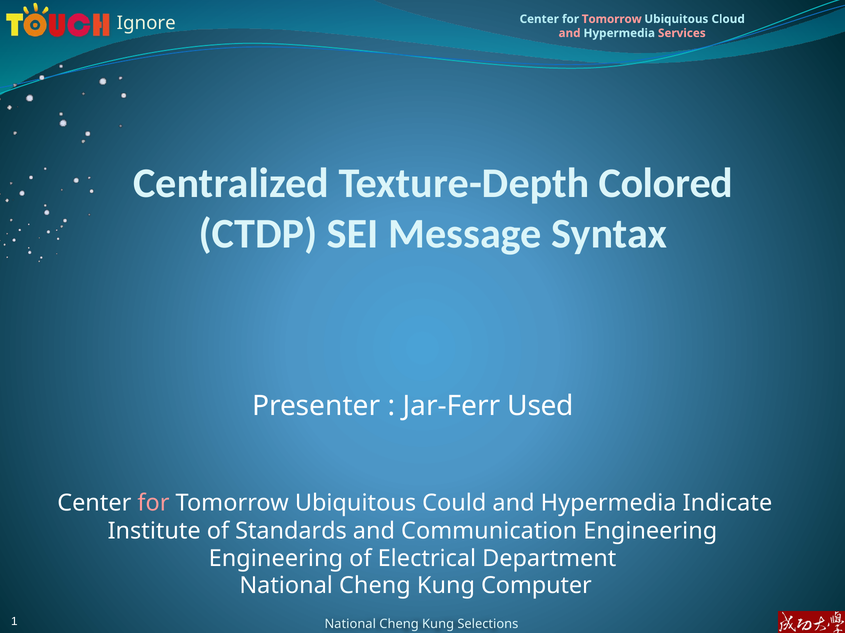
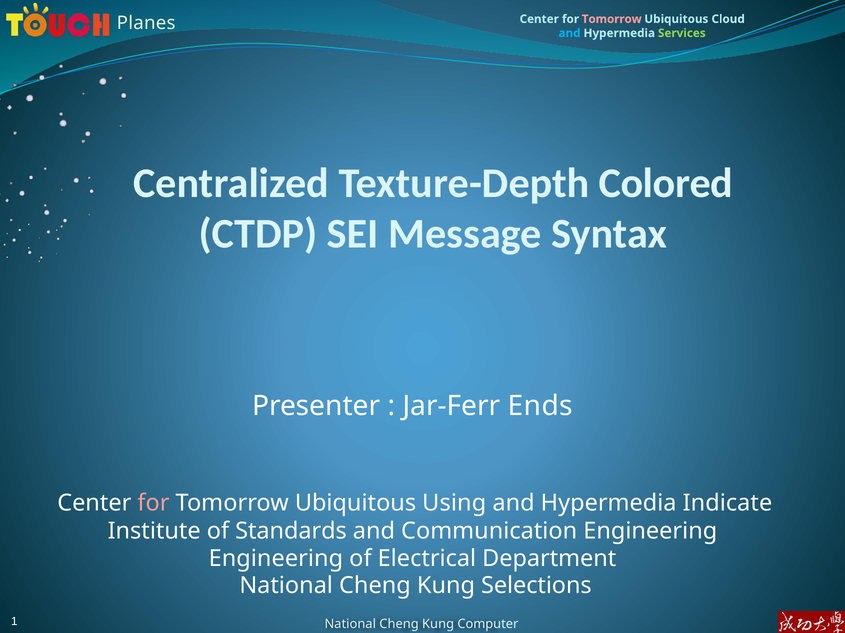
Ignore: Ignore -> Planes (146, 23)
and colour: pink -> light blue (570, 33)
Services colour: pink -> light green (682, 33)
Used: Used -> Ends (540, 407)
Could: Could -> Using (454, 504)
Computer: Computer -> Selections (536, 586)
Selections: Selections -> Computer (488, 625)
